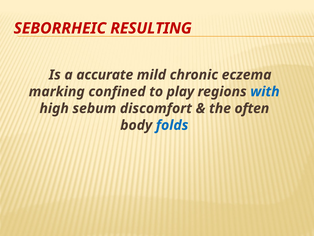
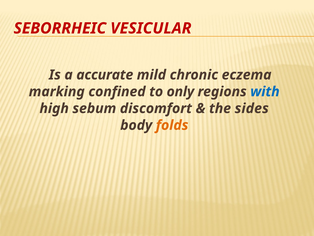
RESULTING: RESULTING -> VESICULAR (151, 28)
play: play -> only (180, 91)
often: often -> sides (252, 108)
folds colour: blue -> orange (172, 125)
